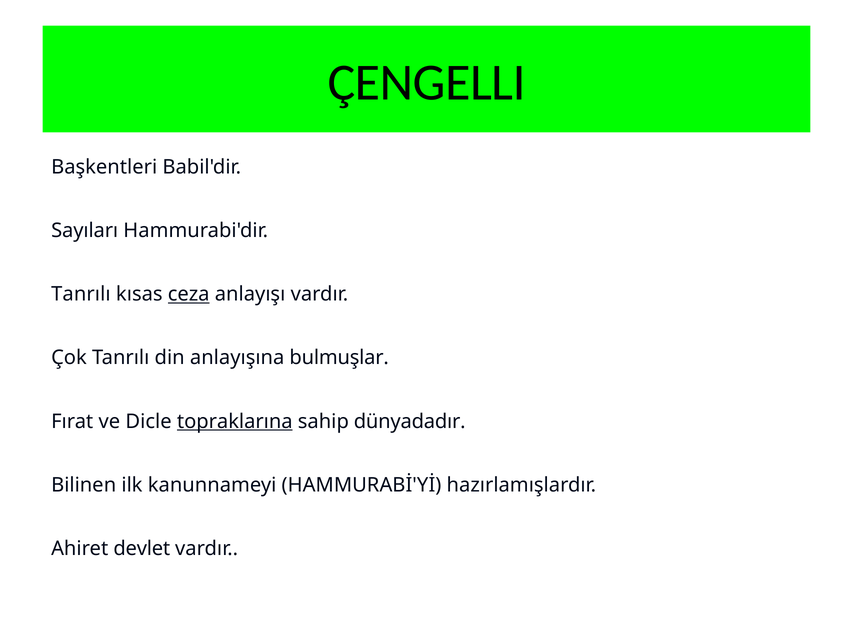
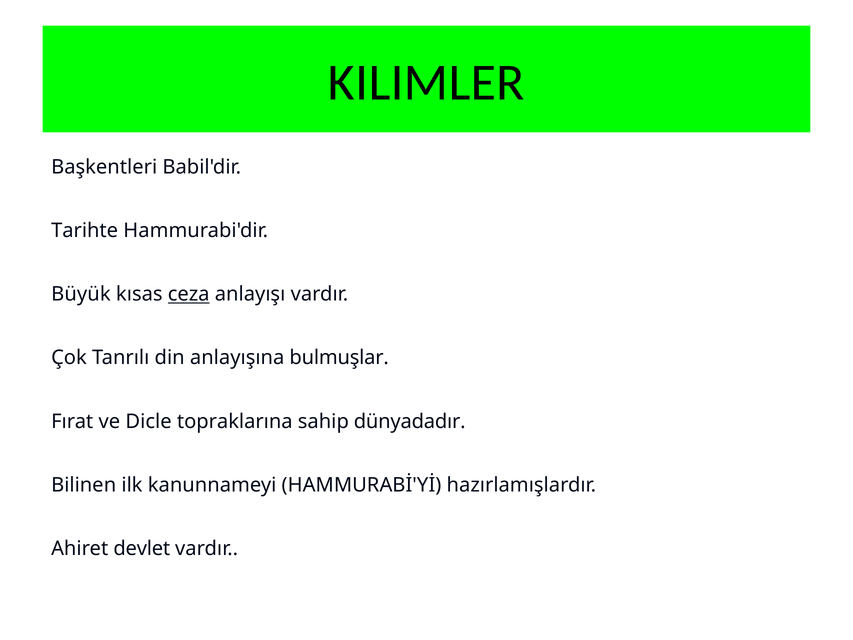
ÇENGELLI: ÇENGELLI -> KILIMLER (426, 83)
Sayıları: Sayıları -> Tarihte (85, 231)
Tanrılı: Tanrılı -> Büyük (81, 294)
topraklarına underline: present -> none (235, 421)
